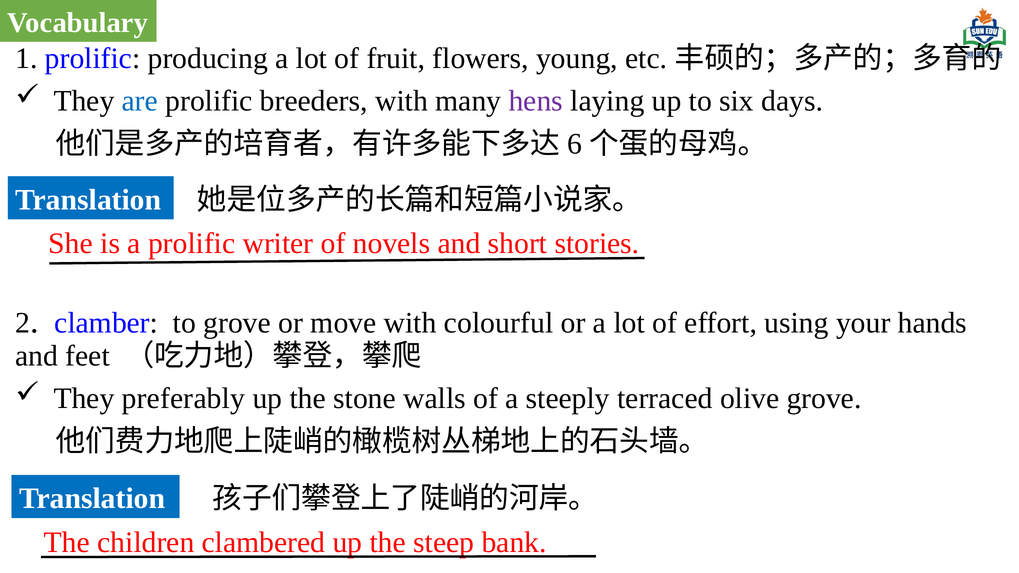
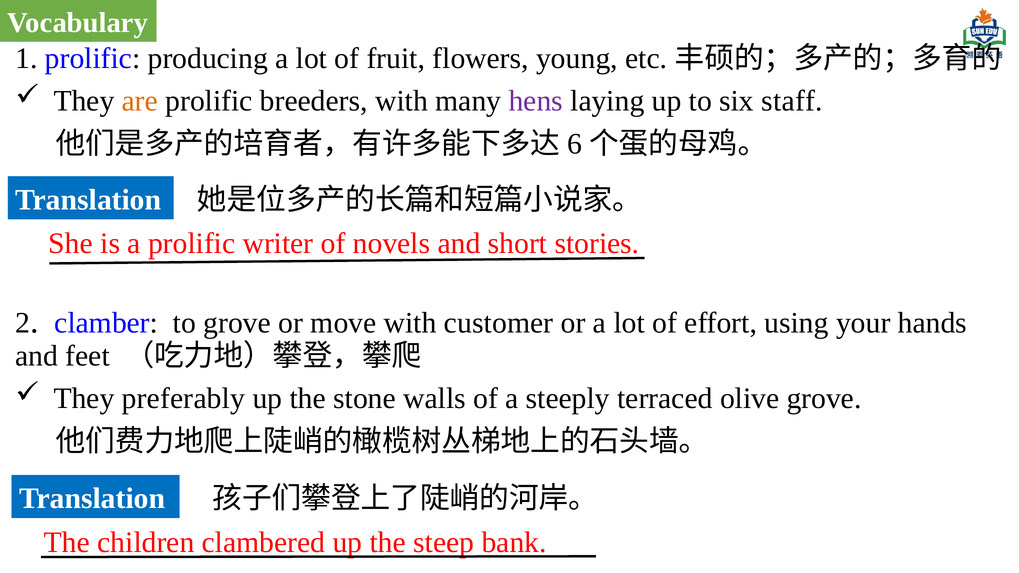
are colour: blue -> orange (140, 101)
days: days -> staff (792, 101)
colourful: colourful -> customer (499, 323)
